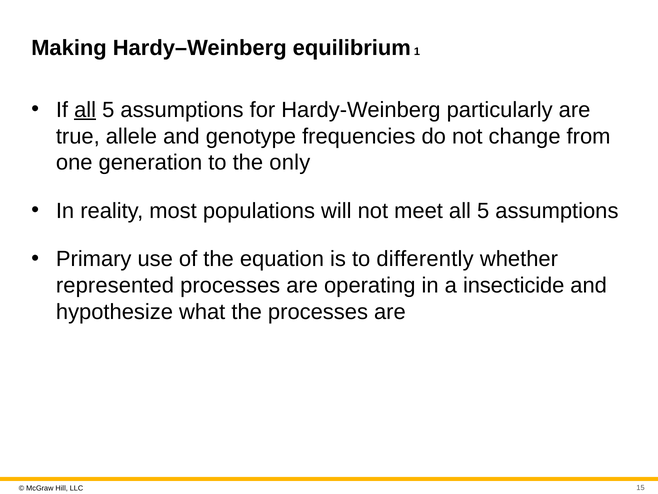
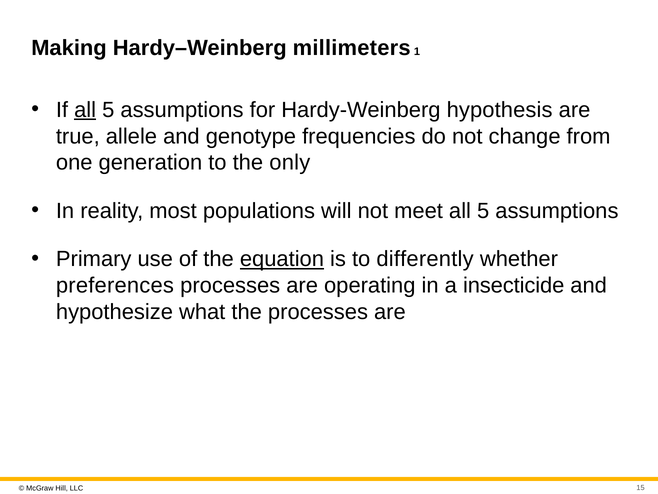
equilibrium: equilibrium -> millimeters (352, 48)
particularly: particularly -> hypothesis (500, 110)
equation underline: none -> present (282, 259)
represented: represented -> preferences (115, 285)
